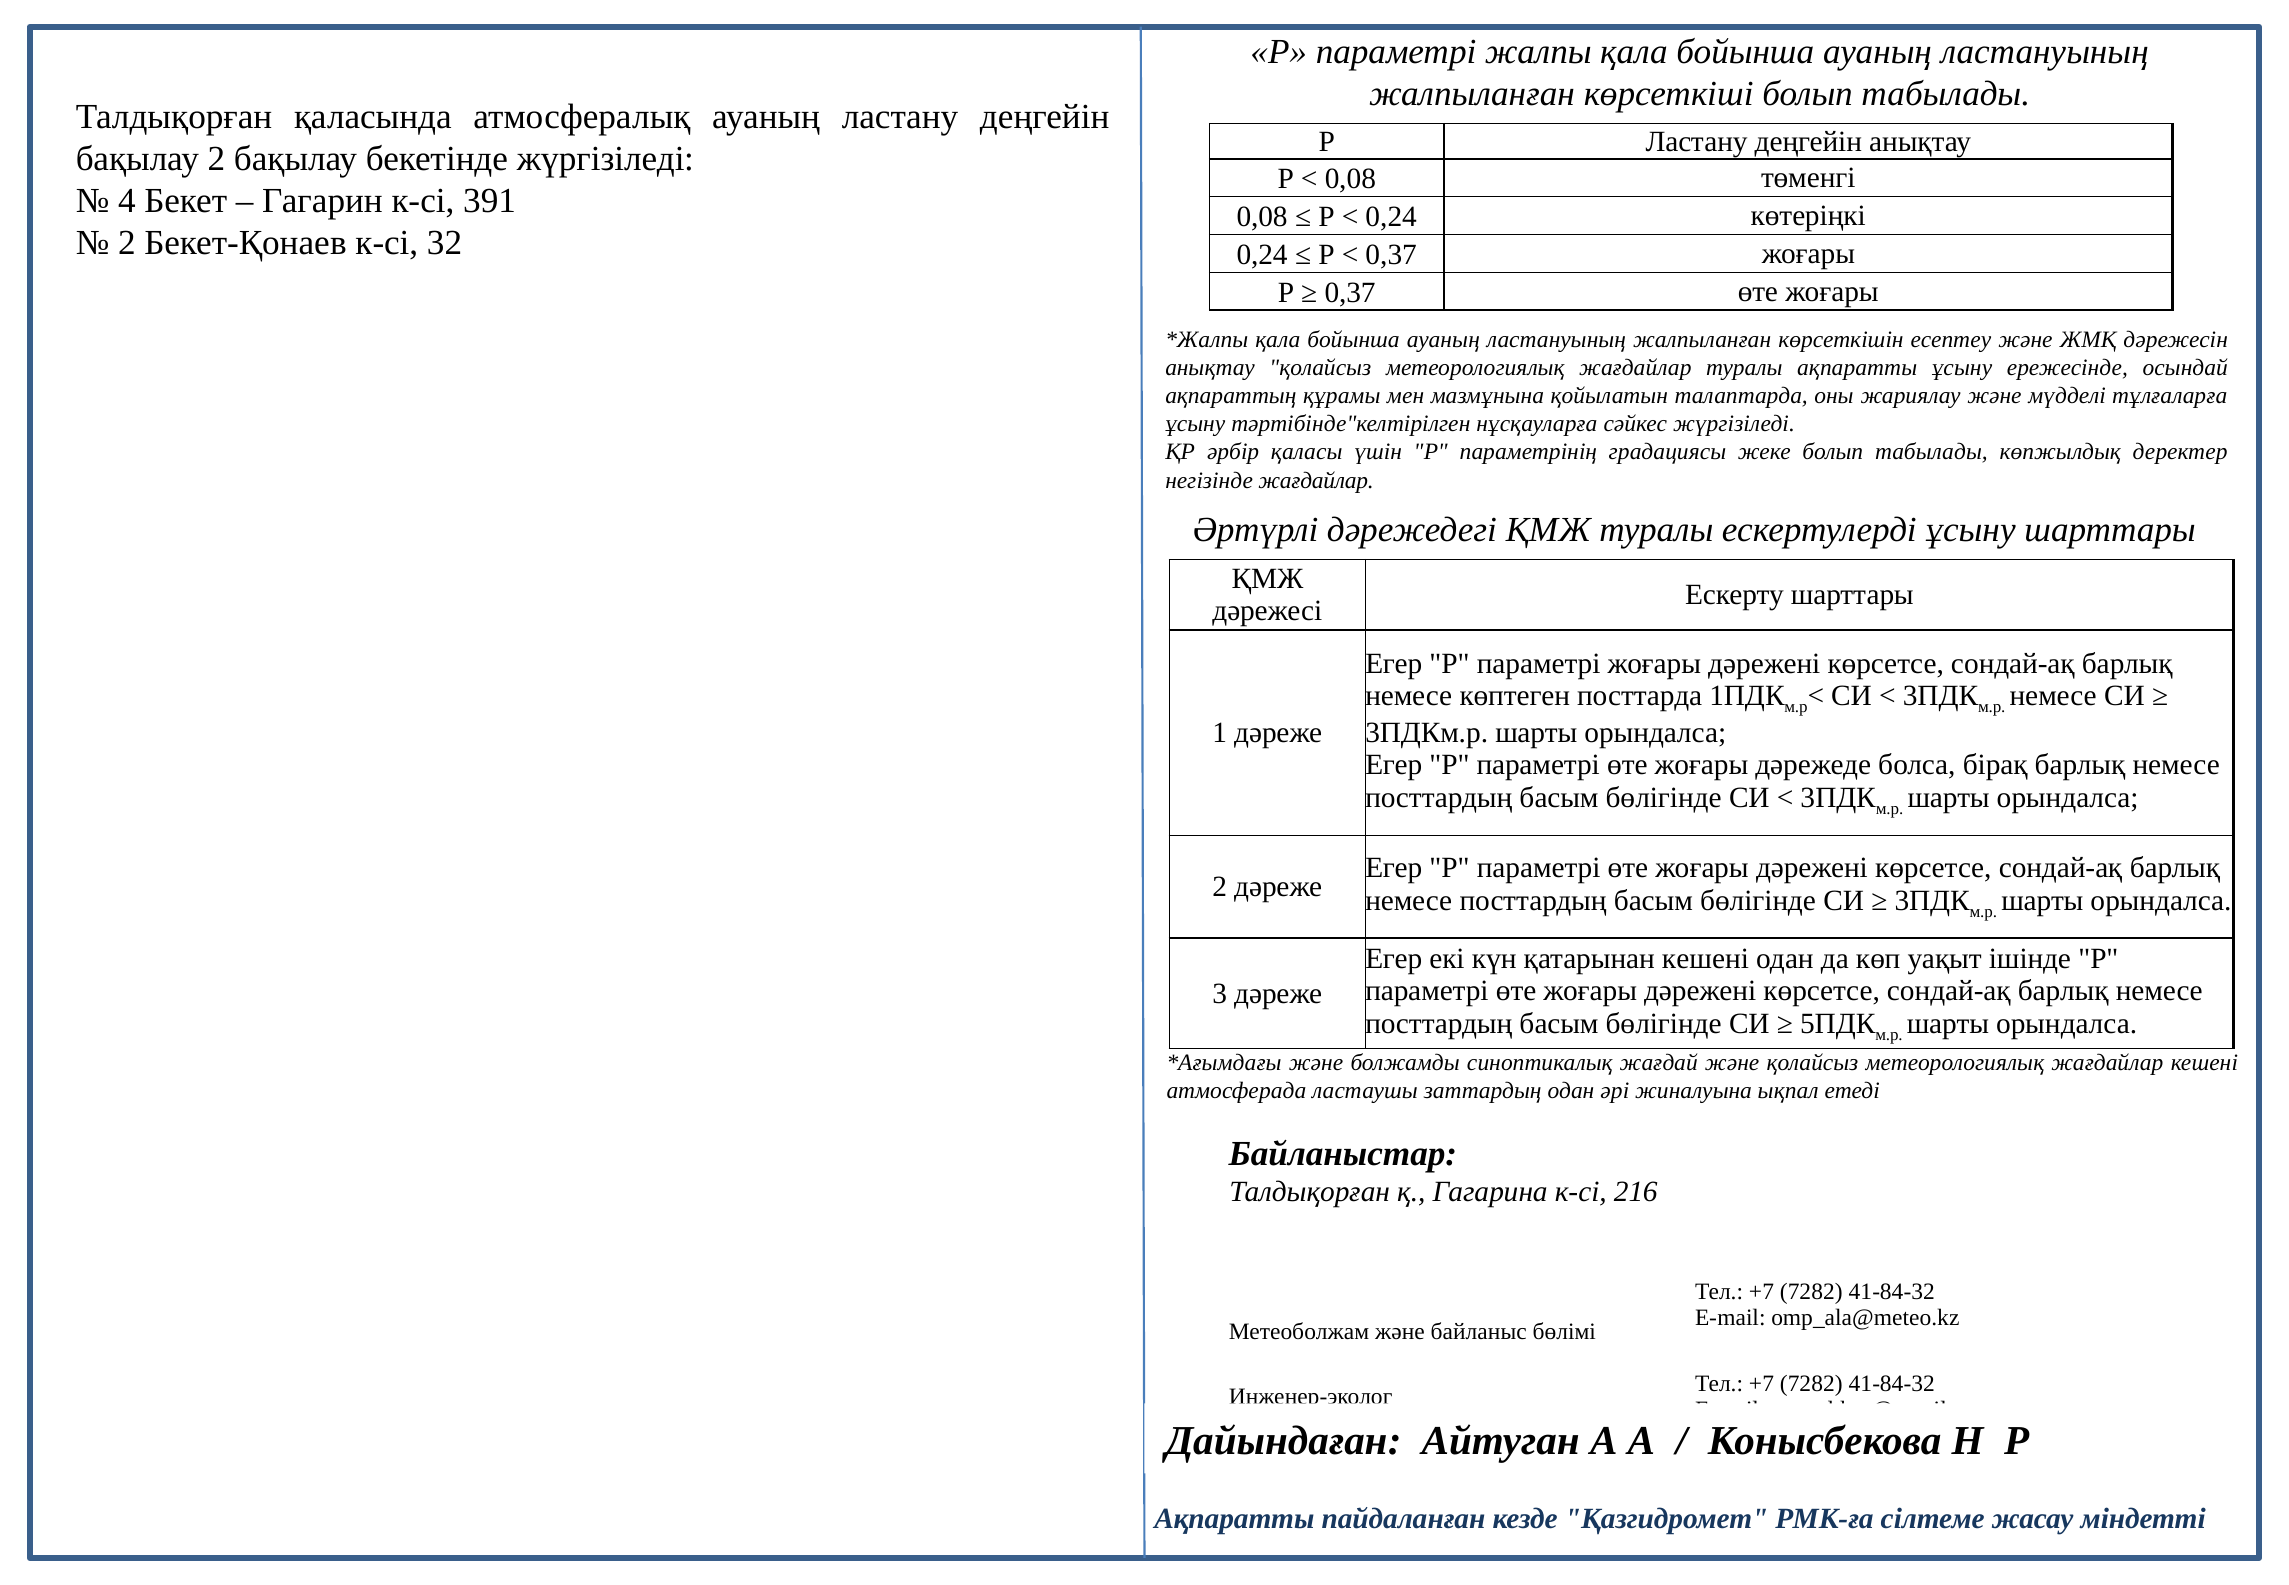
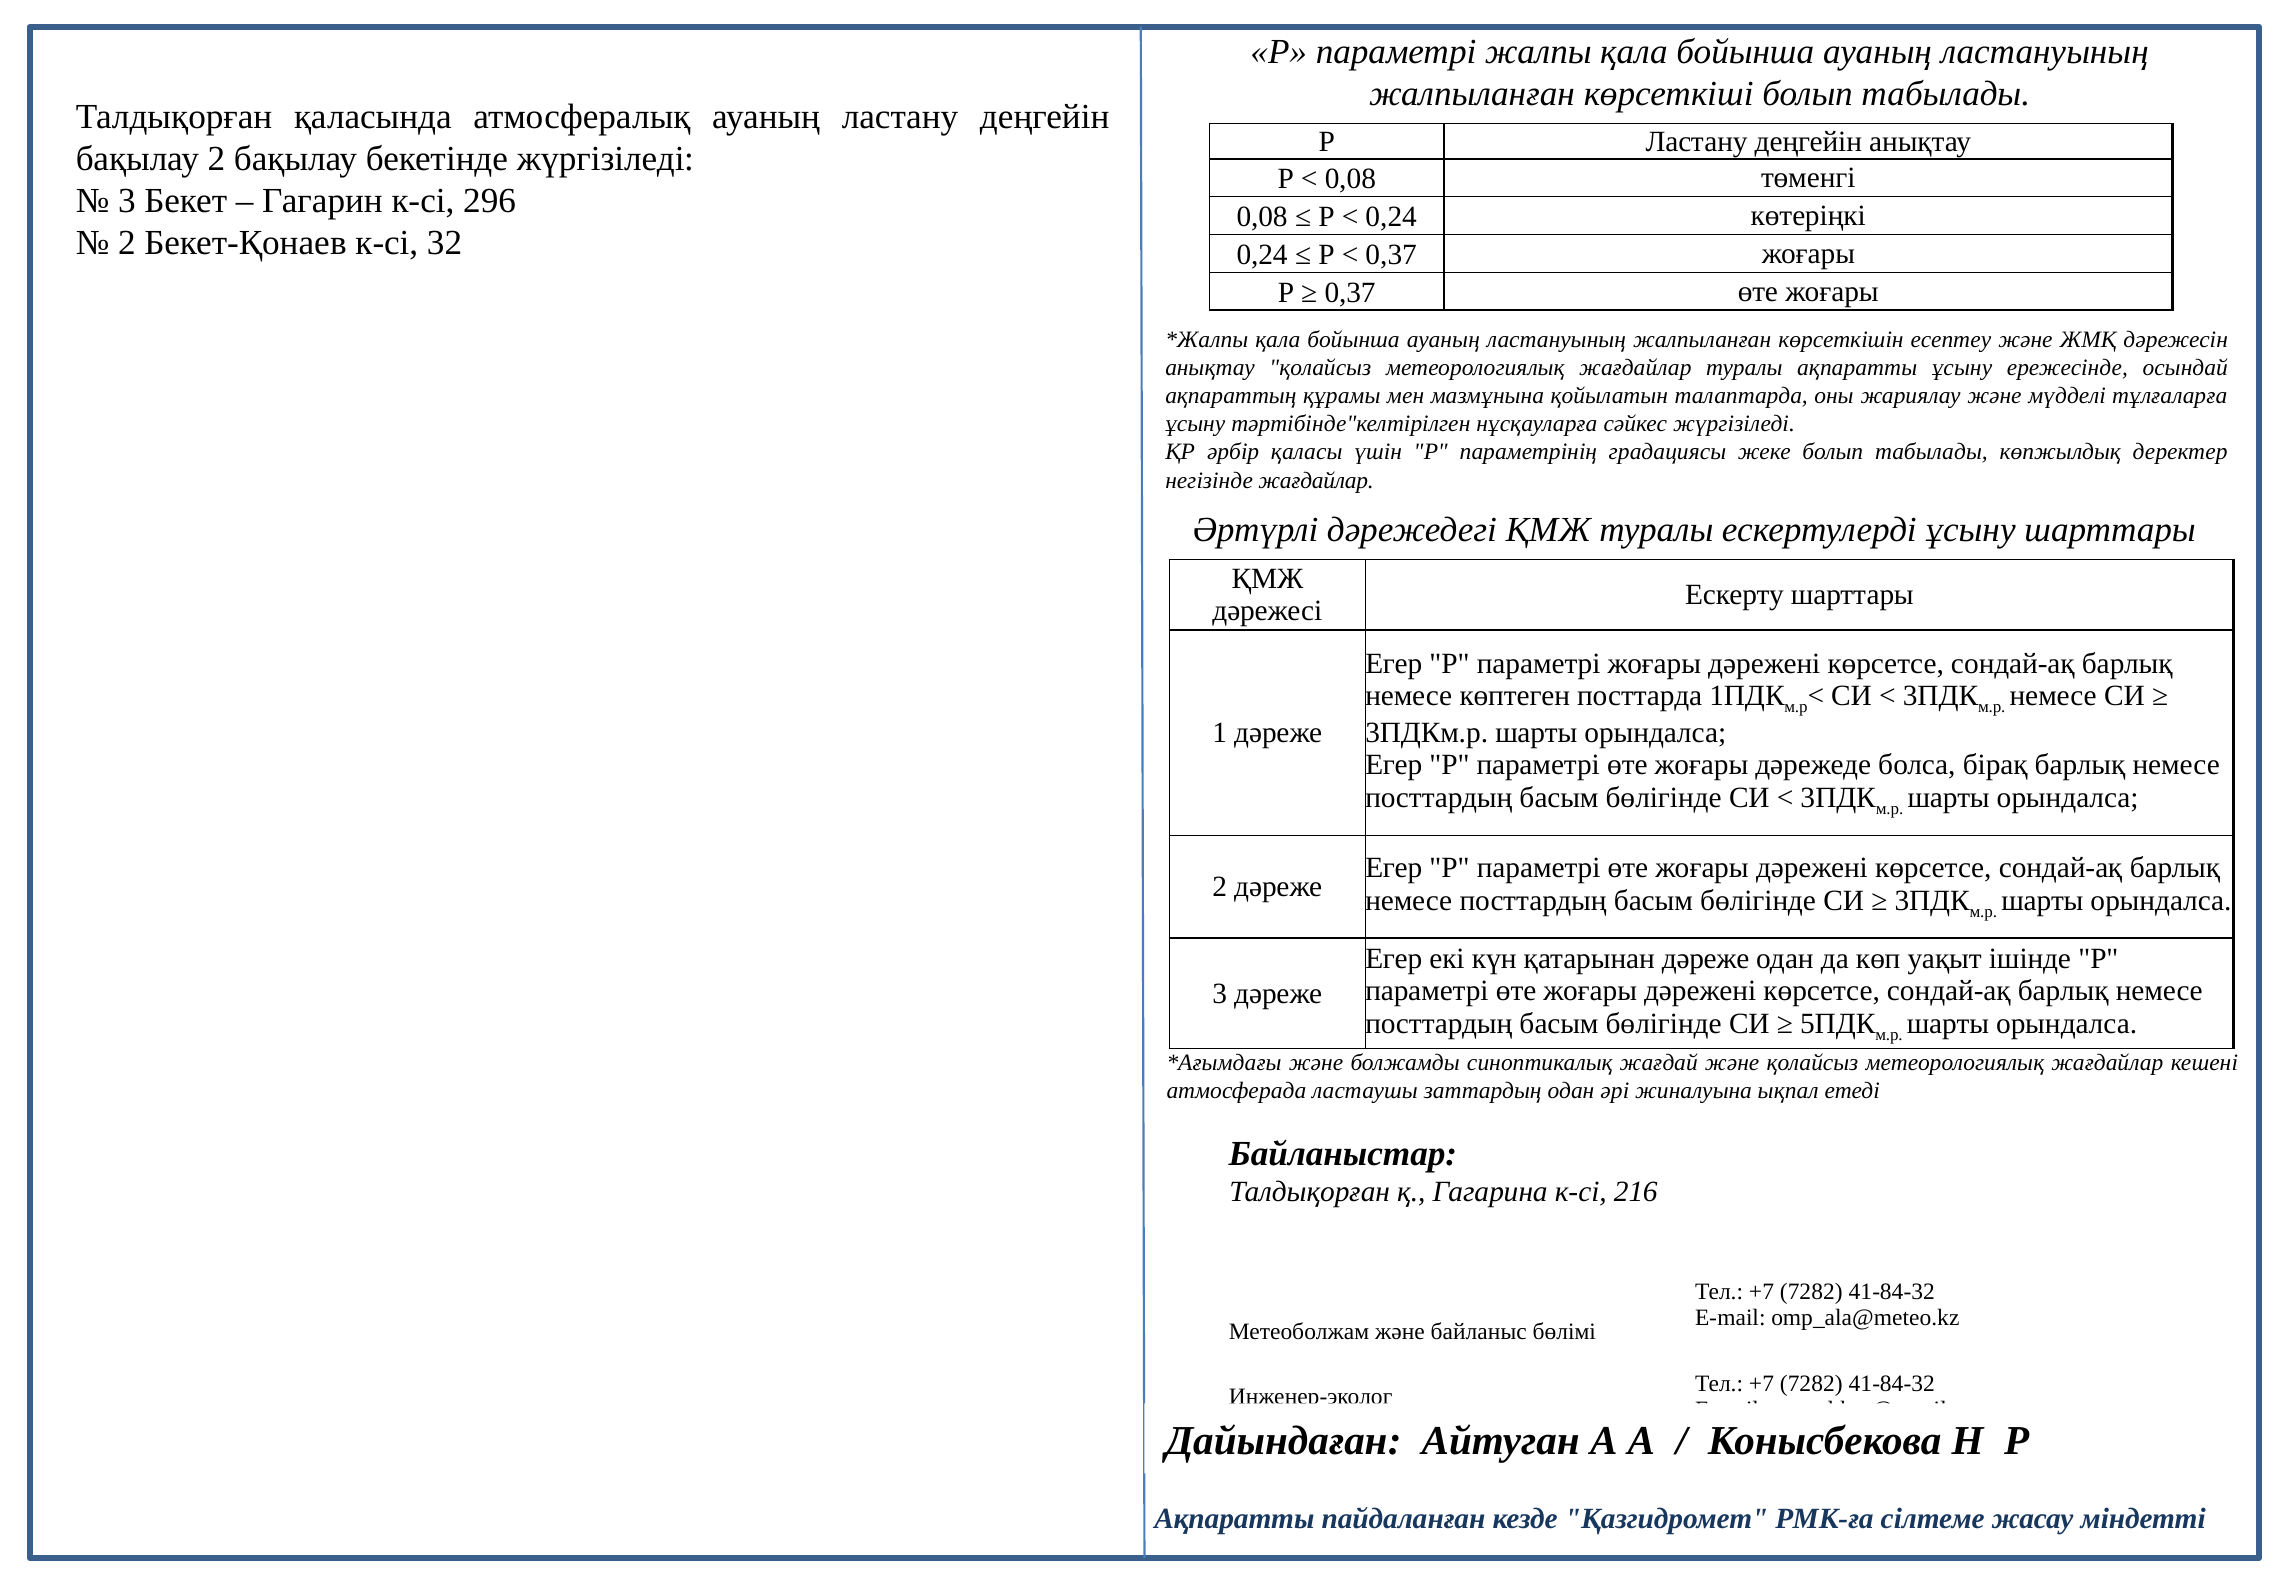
4: 4 -> 3 (127, 201)
391: 391 -> 296 (490, 201)
қатарынан кешені: кешені -> дәреже (1706, 958)
